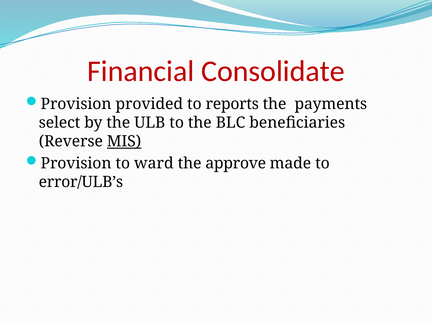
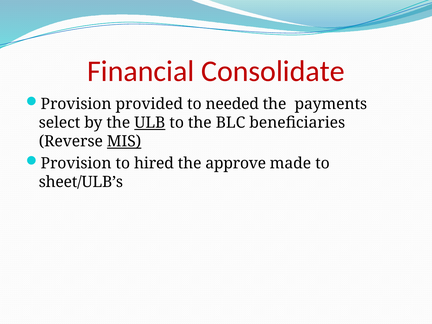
reports: reports -> needed (232, 104)
ULB underline: none -> present (150, 123)
ward: ward -> hired (154, 163)
error/ULB’s: error/ULB’s -> sheet/ULB’s (81, 182)
